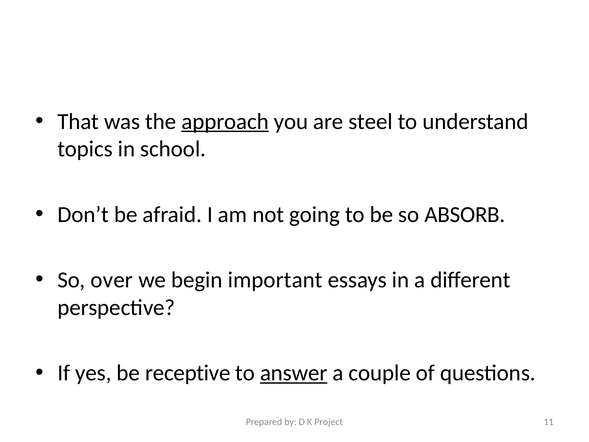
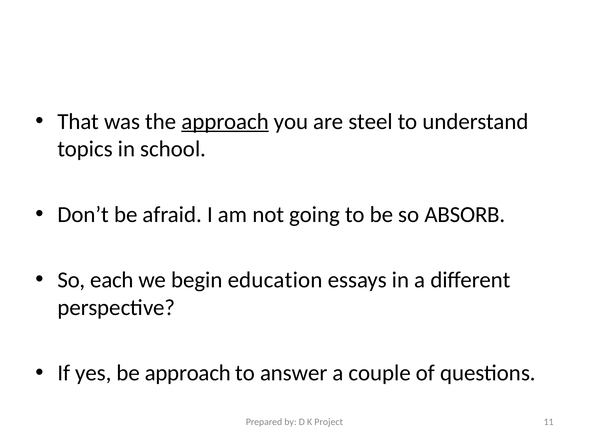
over: over -> each (112, 280)
important: important -> education (275, 280)
be receptive: receptive -> approach (188, 373)
answer underline: present -> none (294, 373)
